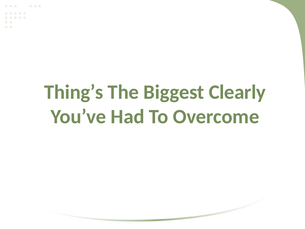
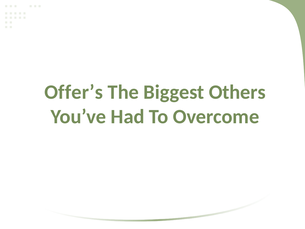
Thing’s: Thing’s -> Offer’s (74, 92)
Clearly: Clearly -> Others (237, 92)
